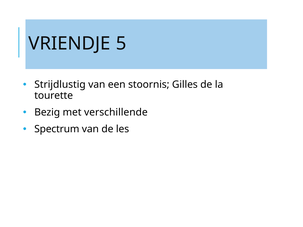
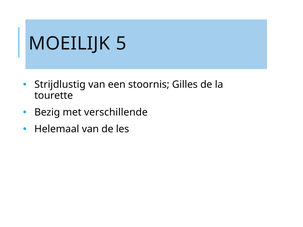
VRIENDJE: VRIENDJE -> MOEILIJK (69, 43)
Spectrum: Spectrum -> Helemaal (57, 129)
